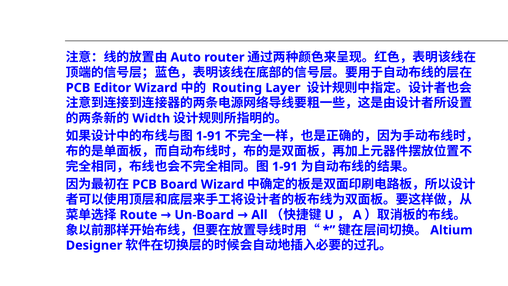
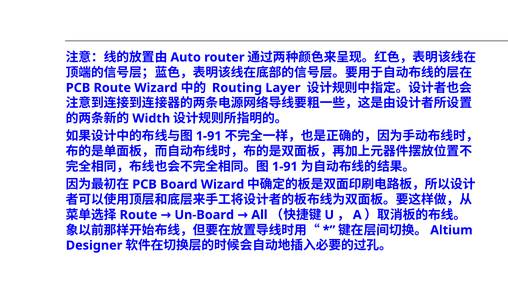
Editor: Editor -> Route (112, 88)
